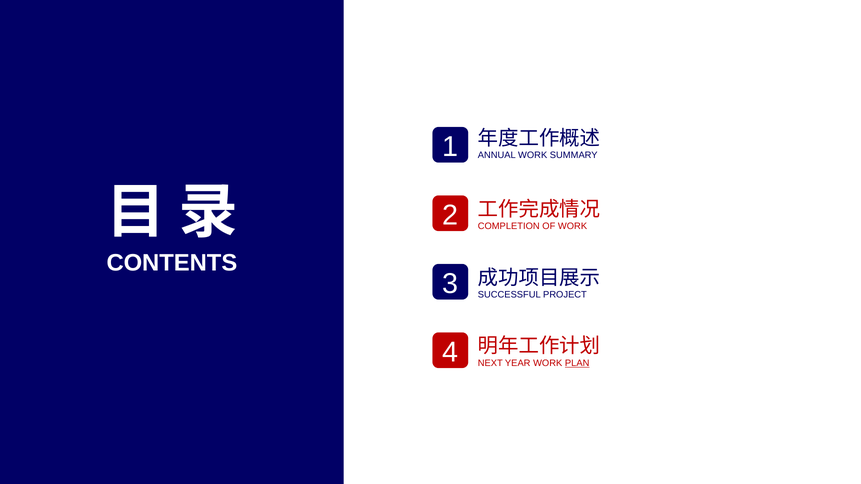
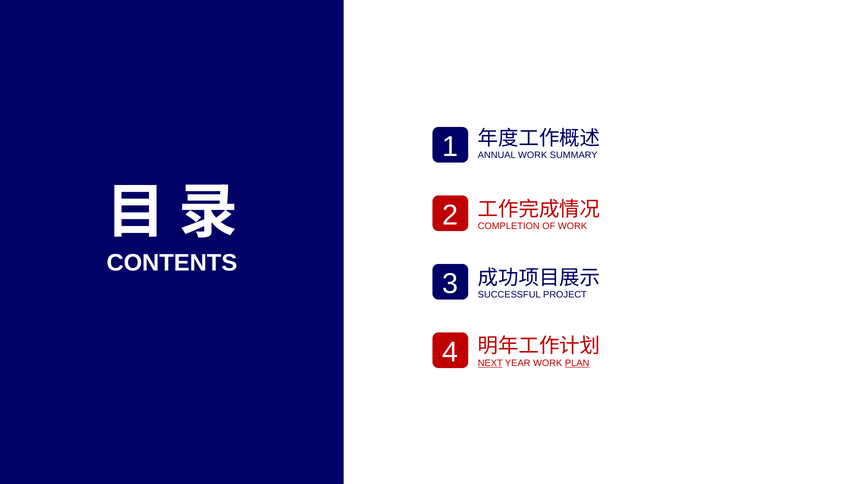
NEXT underline: none -> present (490, 364)
